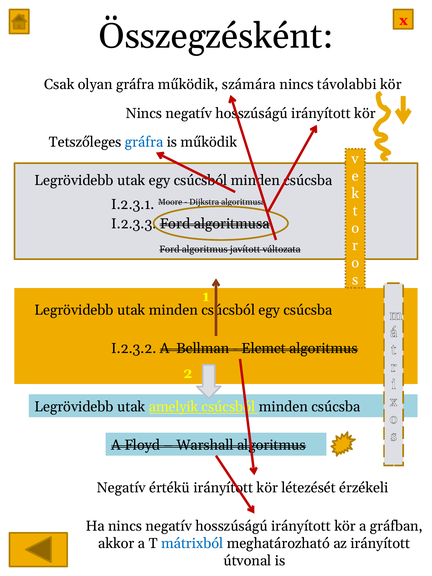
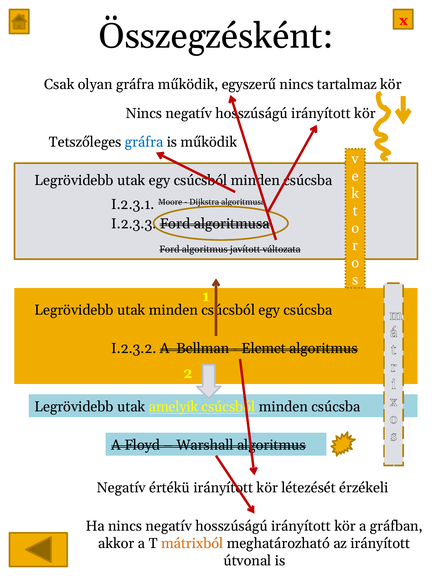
számára: számára -> egyszerű (249, 84)
távolabbi: távolabbi -> tartalmaz (347, 84)
mátrixból colour: blue -> orange (192, 543)
